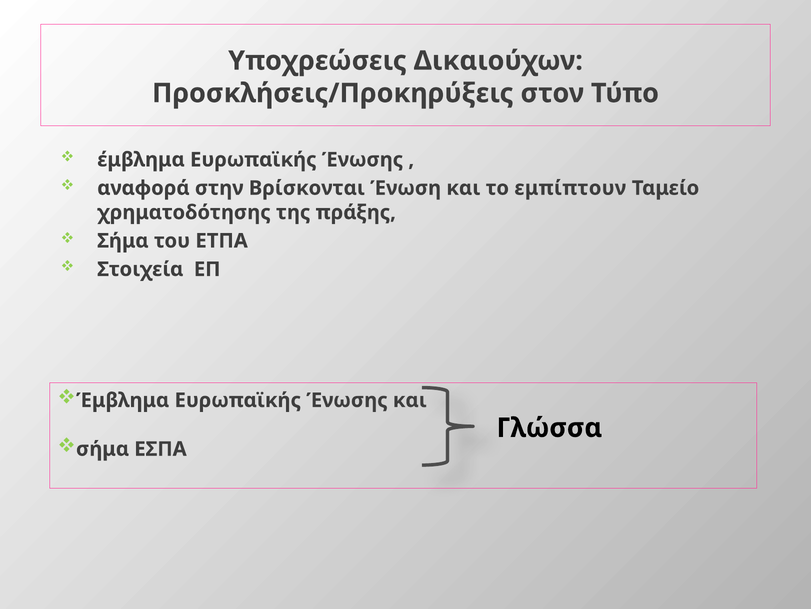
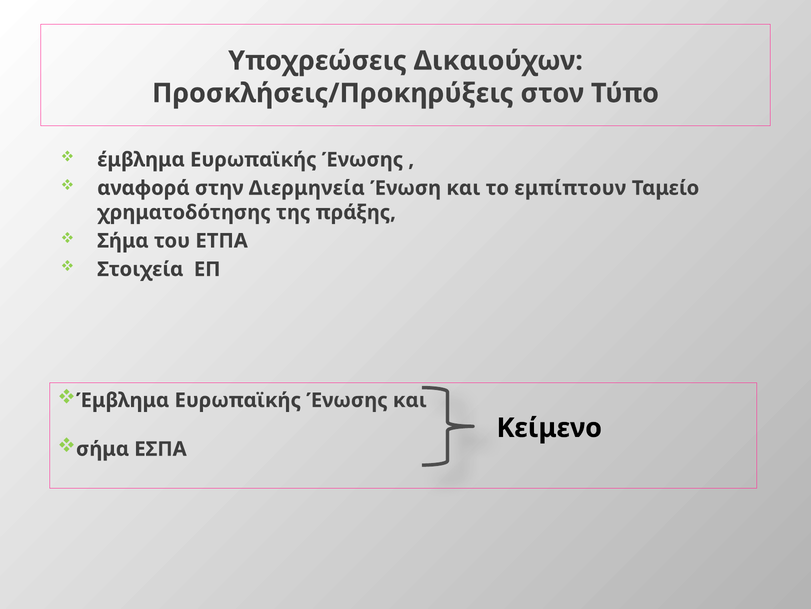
Βρίσκονται: Βρίσκονται -> Διερμηνεία (307, 188)
Γλώσσα: Γλώσσα -> Κείμενο (549, 427)
